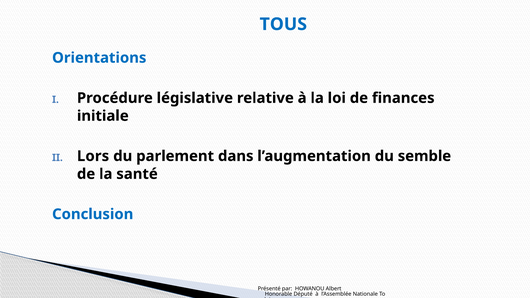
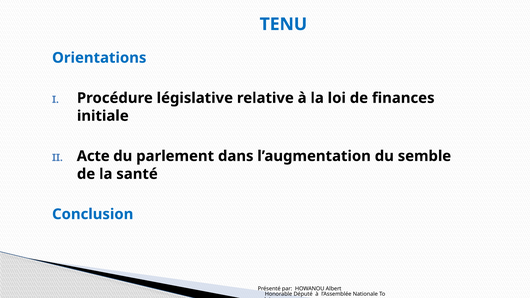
TOUS: TOUS -> TENU (283, 24)
Lors: Lors -> Acte (93, 156)
